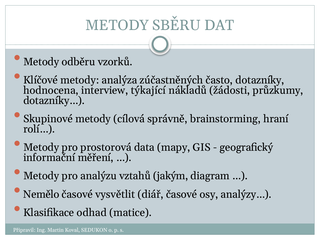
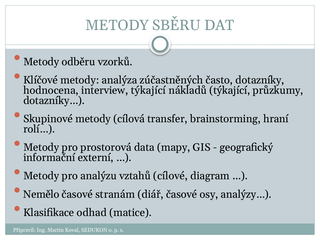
nákladů žádosti: žádosti -> týkající (230, 90)
správně: správně -> transfer (167, 119)
měření: měření -> externí (96, 158)
jakým: jakým -> cílové (171, 176)
vysvětlit: vysvětlit -> stranám (115, 194)
